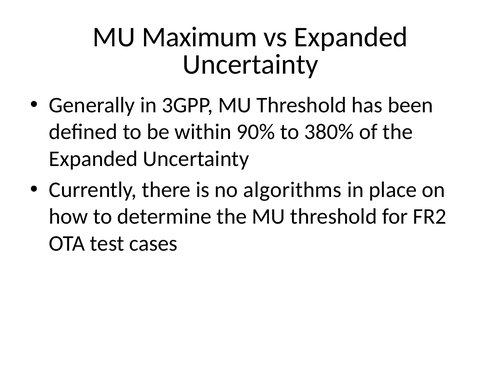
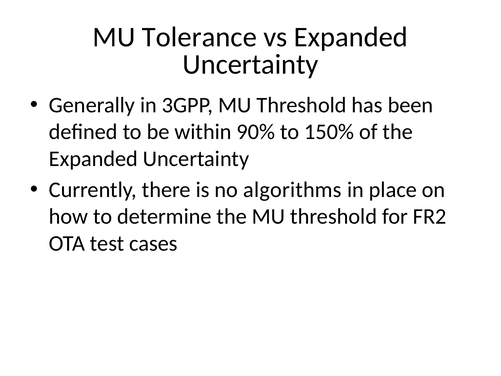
Maximum: Maximum -> Tolerance (199, 37)
380%: 380% -> 150% (329, 132)
